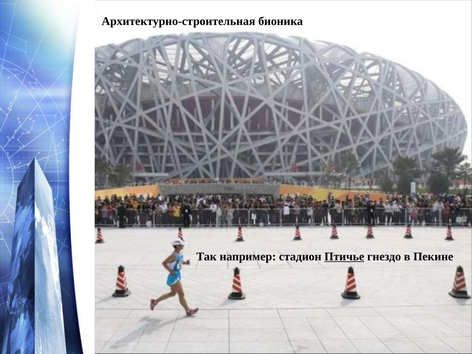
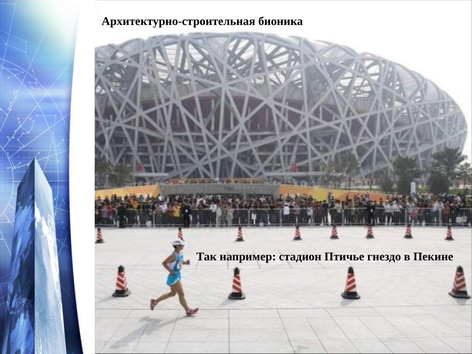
Птичье underline: present -> none (344, 257)
